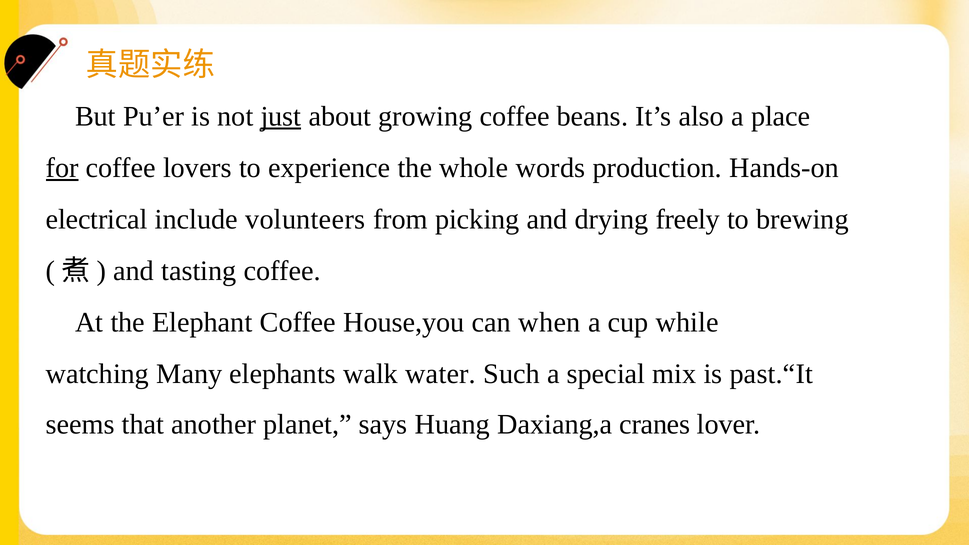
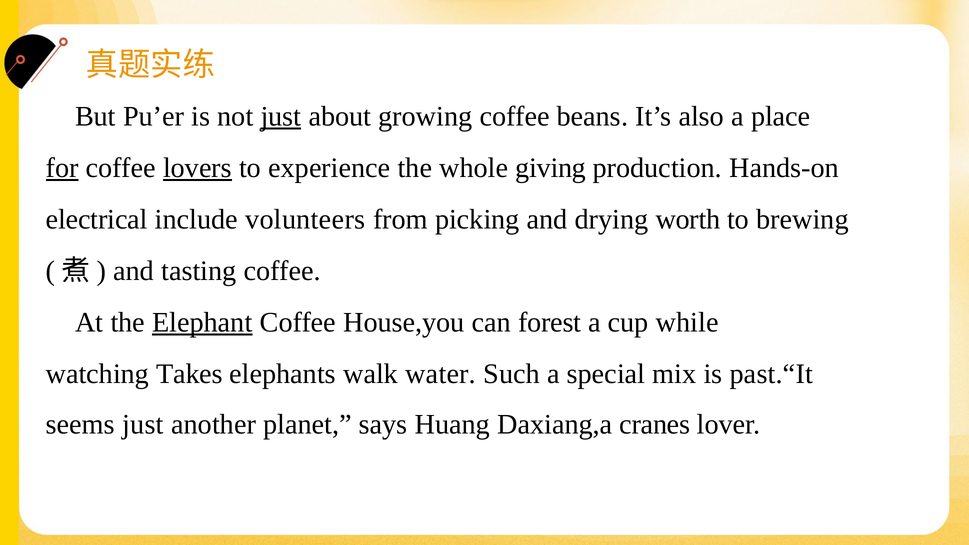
lovers underline: none -> present (197, 168)
words: words -> giving (551, 168)
freely: freely -> worth (688, 219)
Elephant underline: none -> present (202, 322)
when: when -> forest (550, 322)
Many: Many -> Takes (189, 374)
seems that: that -> just (143, 424)
